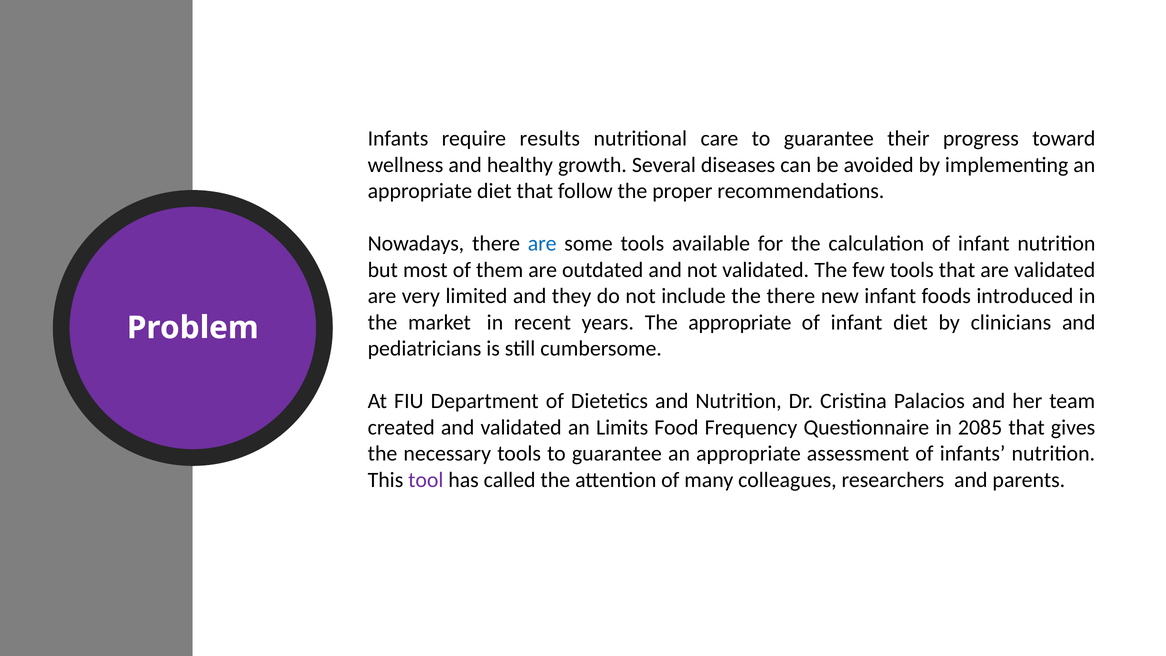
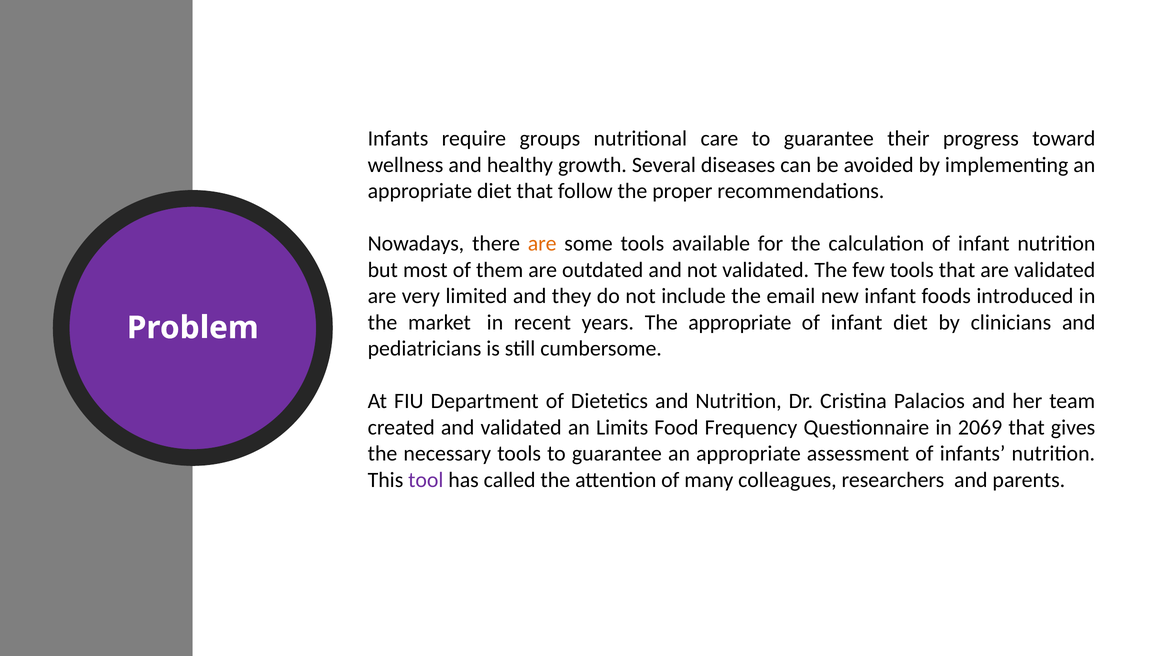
results: results -> groups (550, 139)
are colour: blue -> orange (542, 244)
the there: there -> email (791, 296)
2085: 2085 -> 2069 (980, 427)
